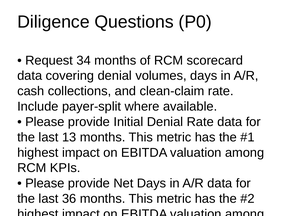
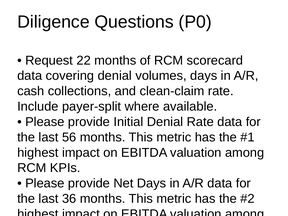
34: 34 -> 22 (84, 60)
13: 13 -> 56 (69, 137)
